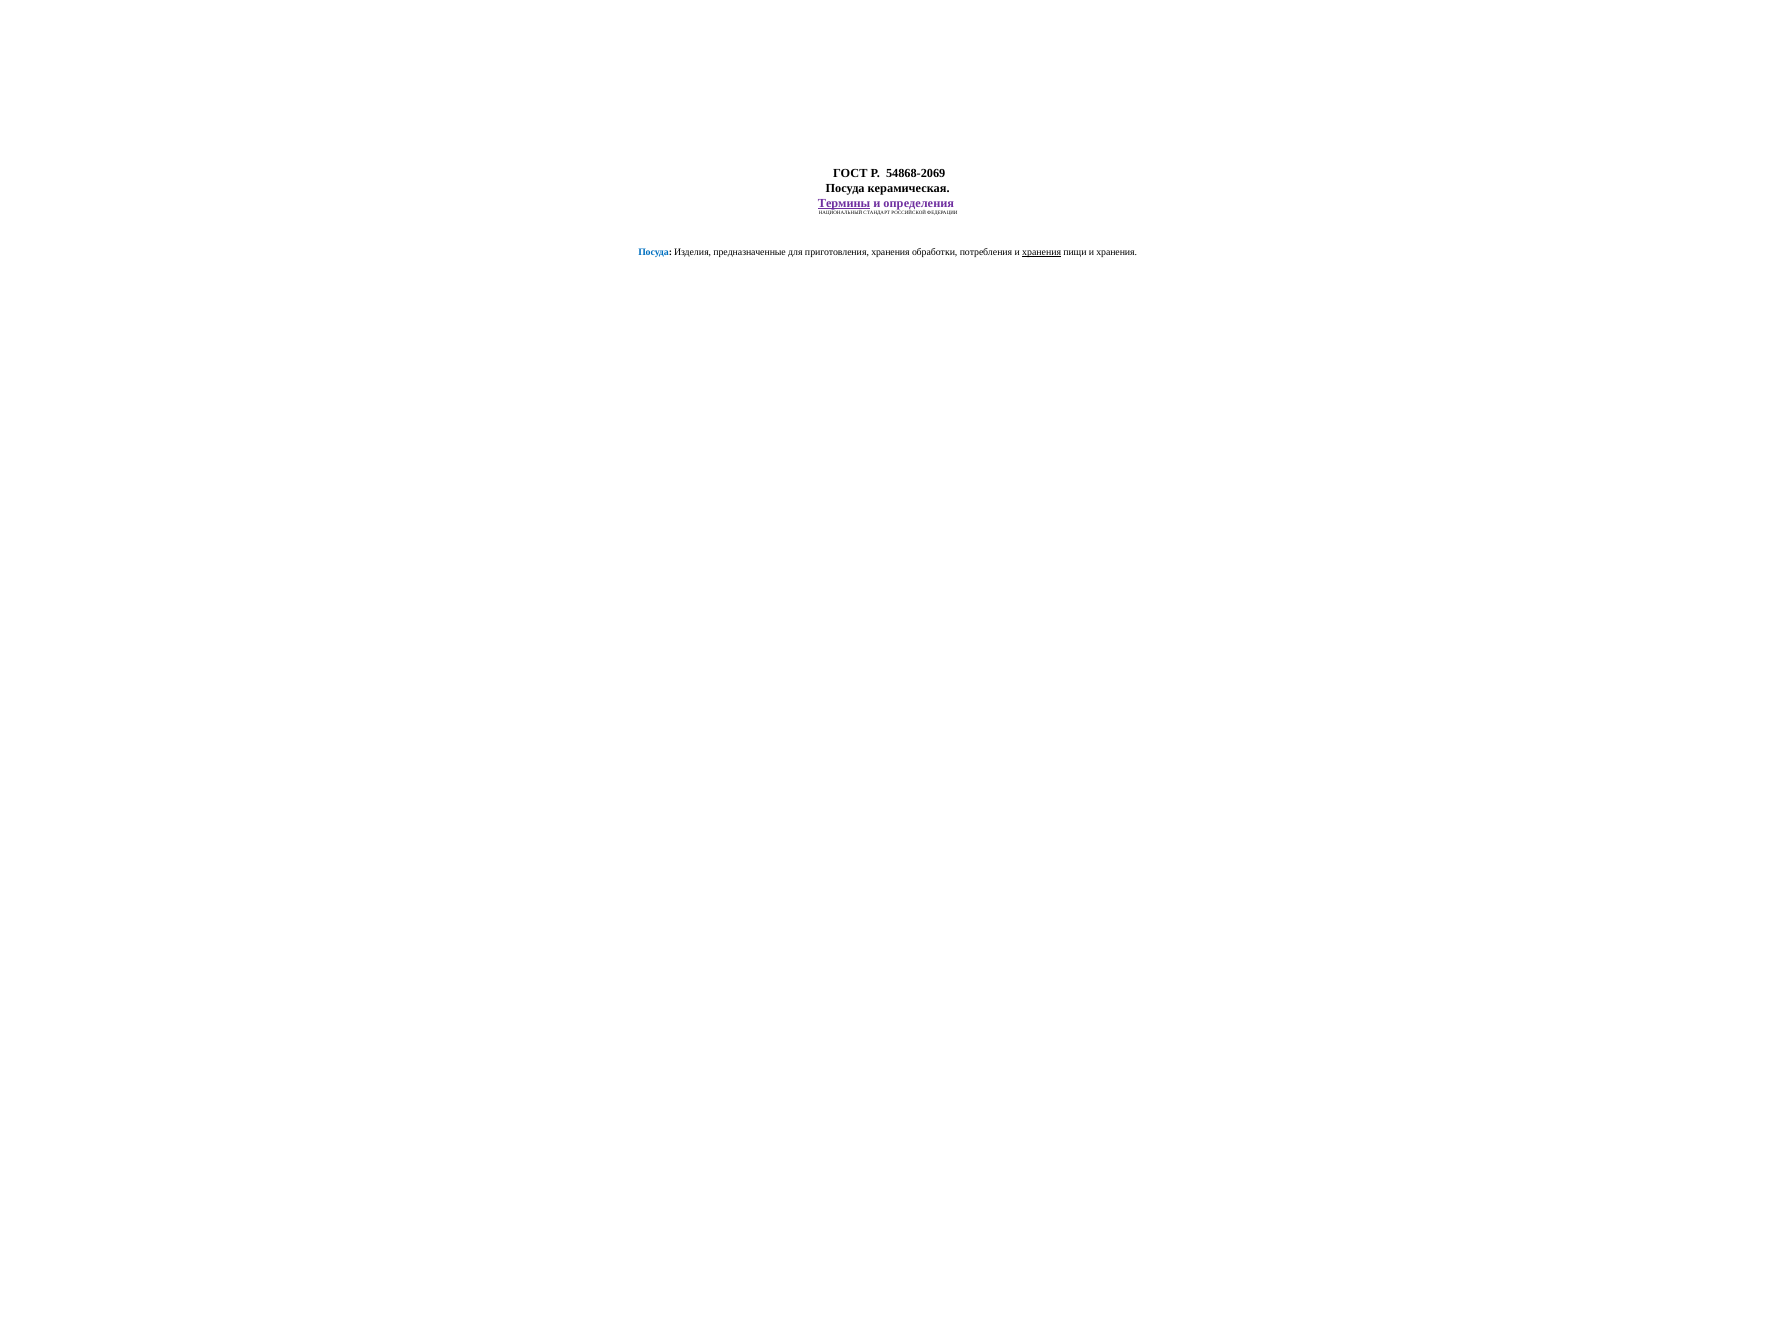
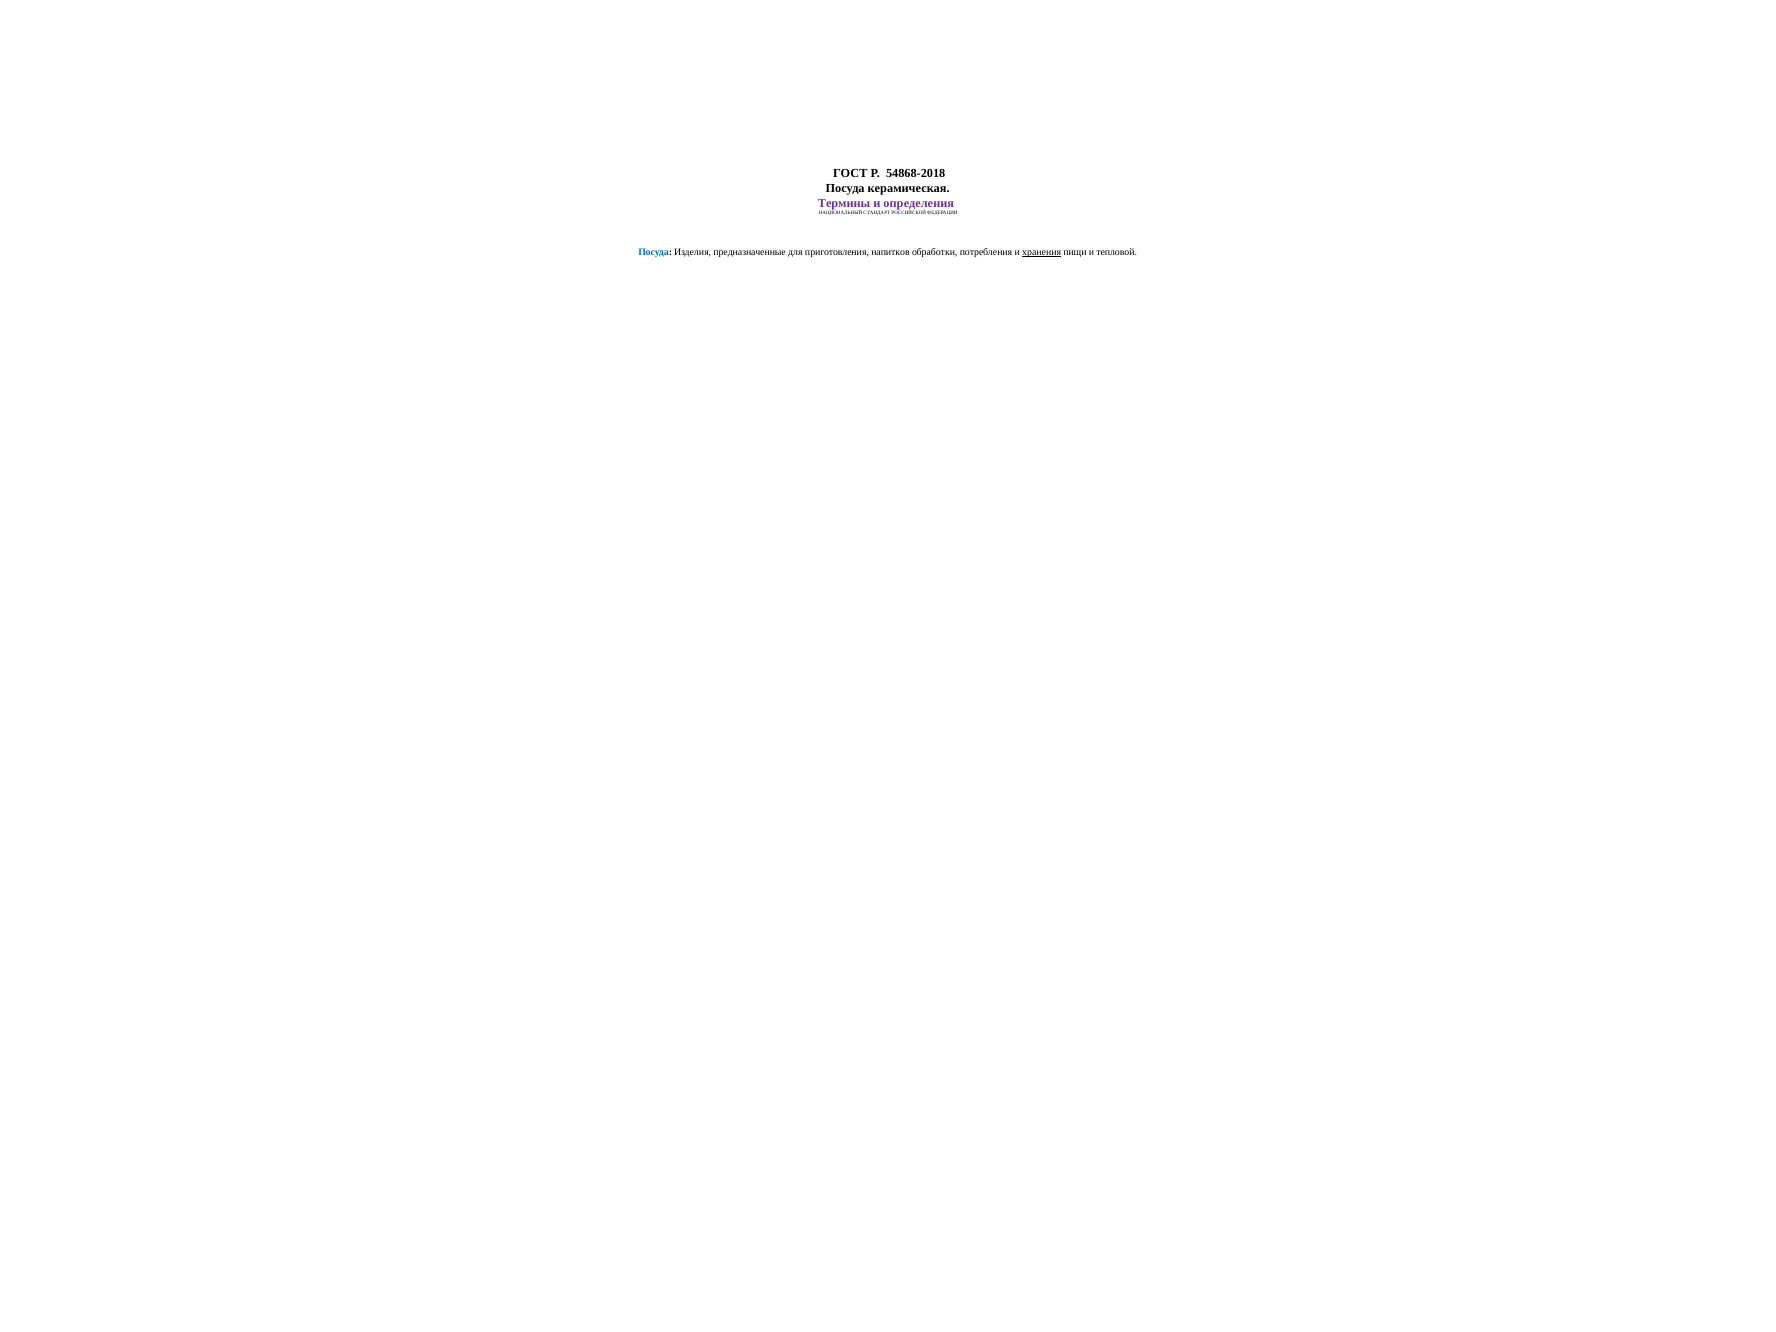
54868-2069: 54868-2069 -> 54868-2018 (916, 174)
Термины underline: present -> none (844, 203)
приготовления хранения: хранения -> напитков (890, 252)
пищи и хранения: хранения -> тепловой (1117, 252)
